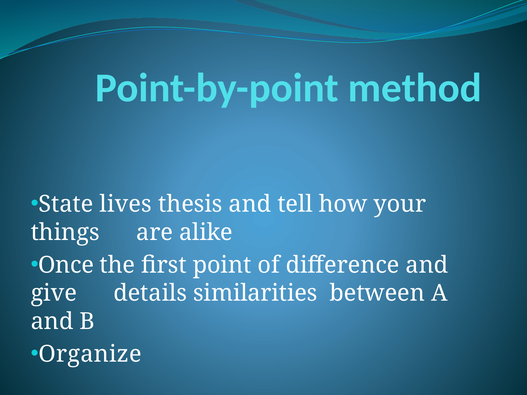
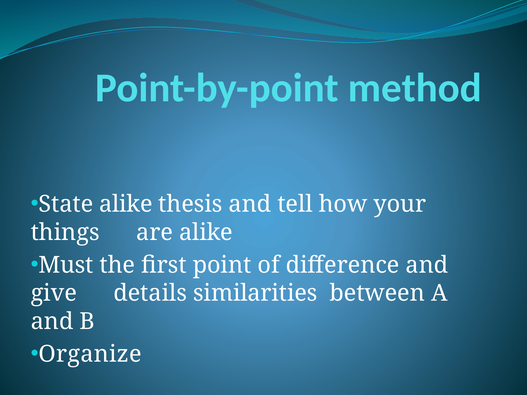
State lives: lives -> alike (126, 204)
Once: Once -> Must (66, 265)
